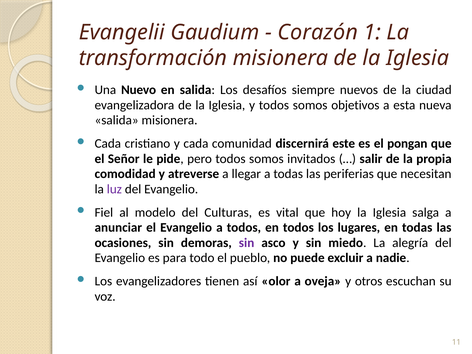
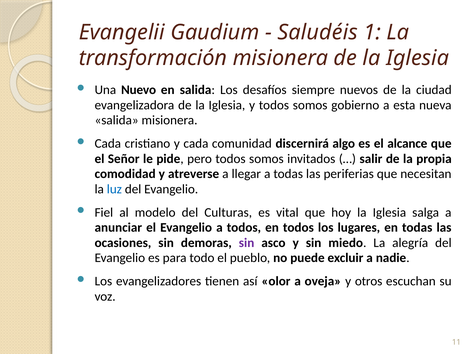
Corazón: Corazón -> Saludéis (318, 32)
objetivos: objetivos -> gobierno (355, 105)
este: este -> algo (344, 144)
pongan: pongan -> alcance (407, 144)
luz colour: purple -> blue (114, 189)
